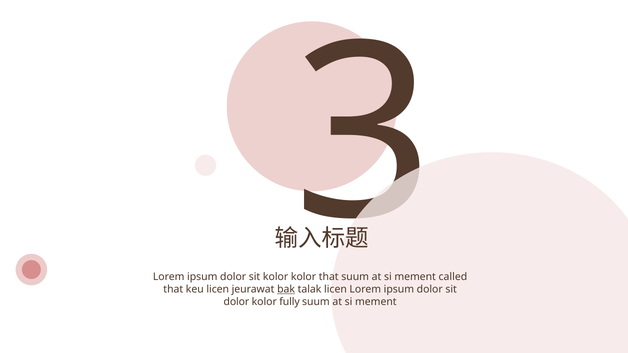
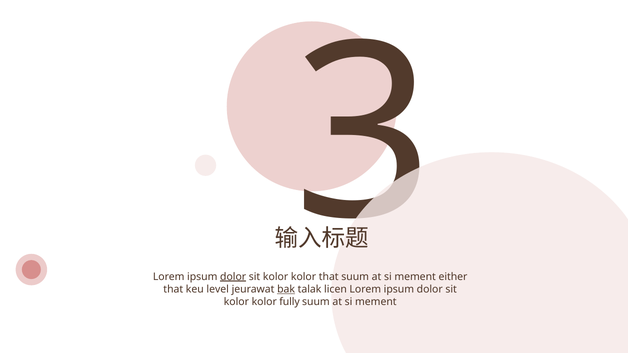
dolor underline: none -> present (233, 277)
called: called -> either (453, 277)
keu licen: licen -> level (218, 289)
dolor: dolor -> kolor (236, 302)
